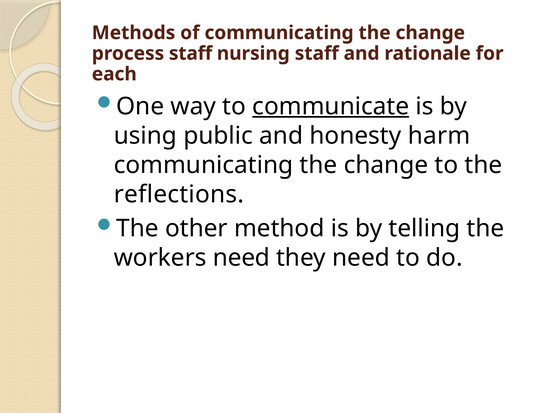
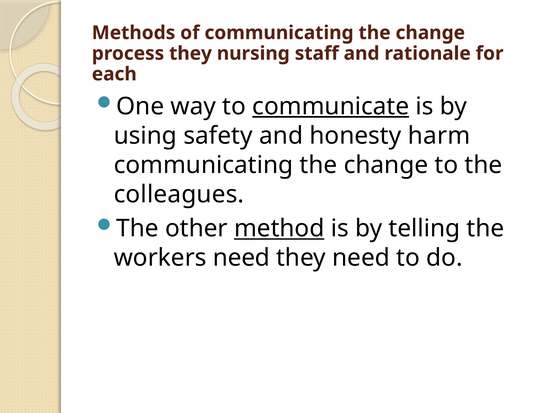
process staff: staff -> they (191, 53)
public: public -> safety (218, 136)
reflections: reflections -> colleagues (179, 194)
method underline: none -> present (279, 228)
